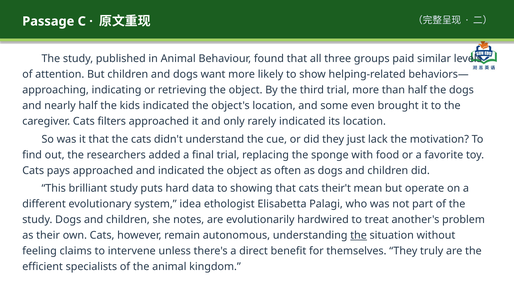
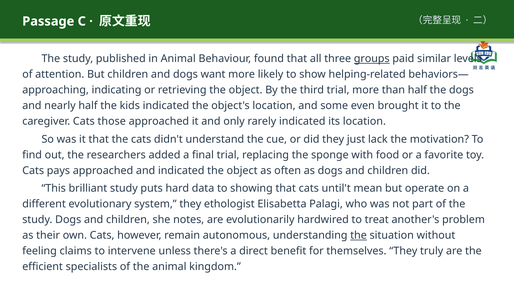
groups underline: none -> present (372, 59)
filters: filters -> those (112, 121)
their't: their't -> until't (336, 188)
system idea: idea -> they (190, 204)
